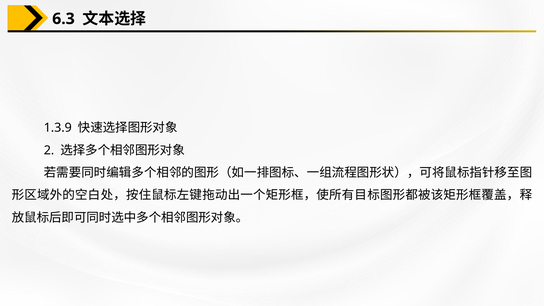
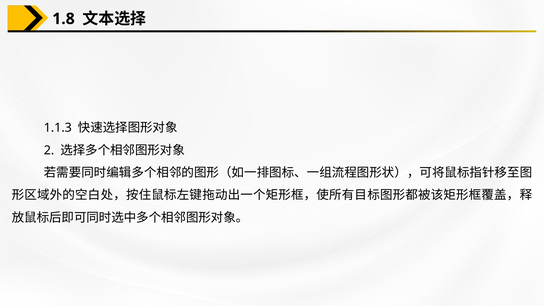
6.3: 6.3 -> 1.8 (63, 19)
1.3.9: 1.3.9 -> 1.1.3 (58, 128)
